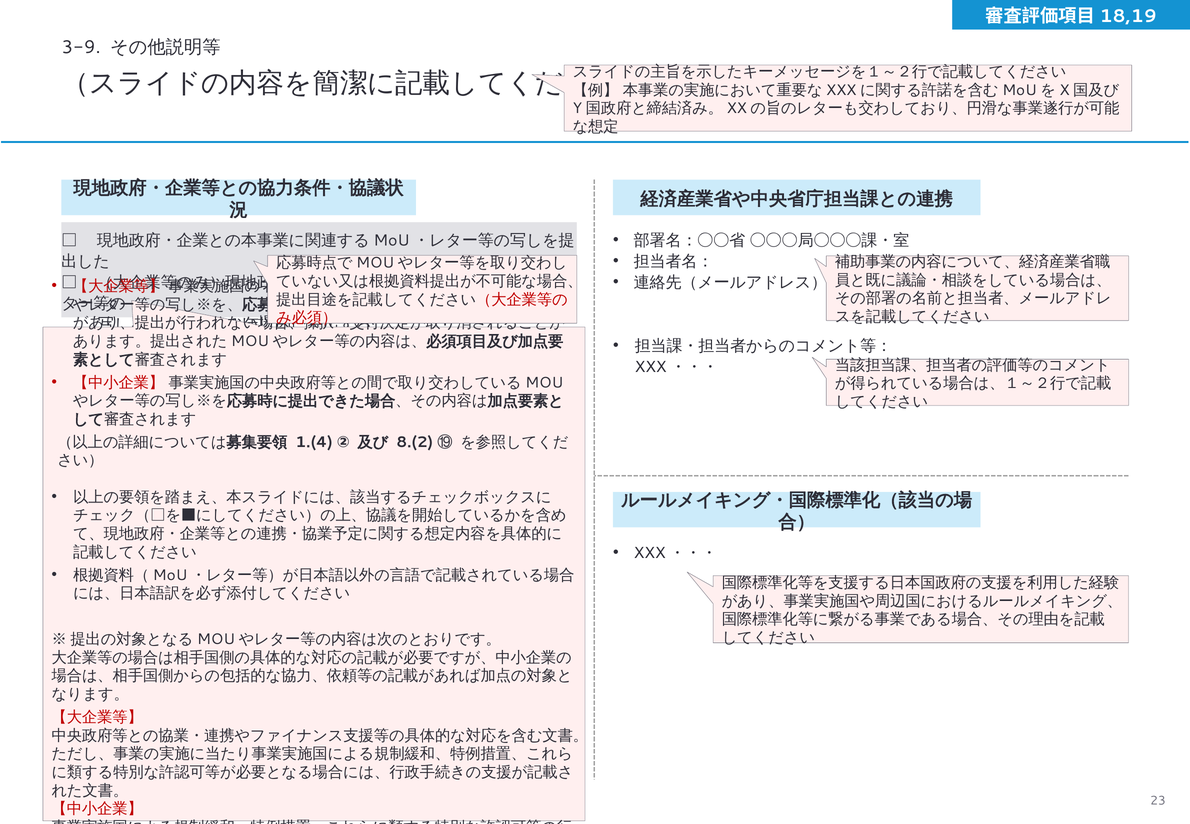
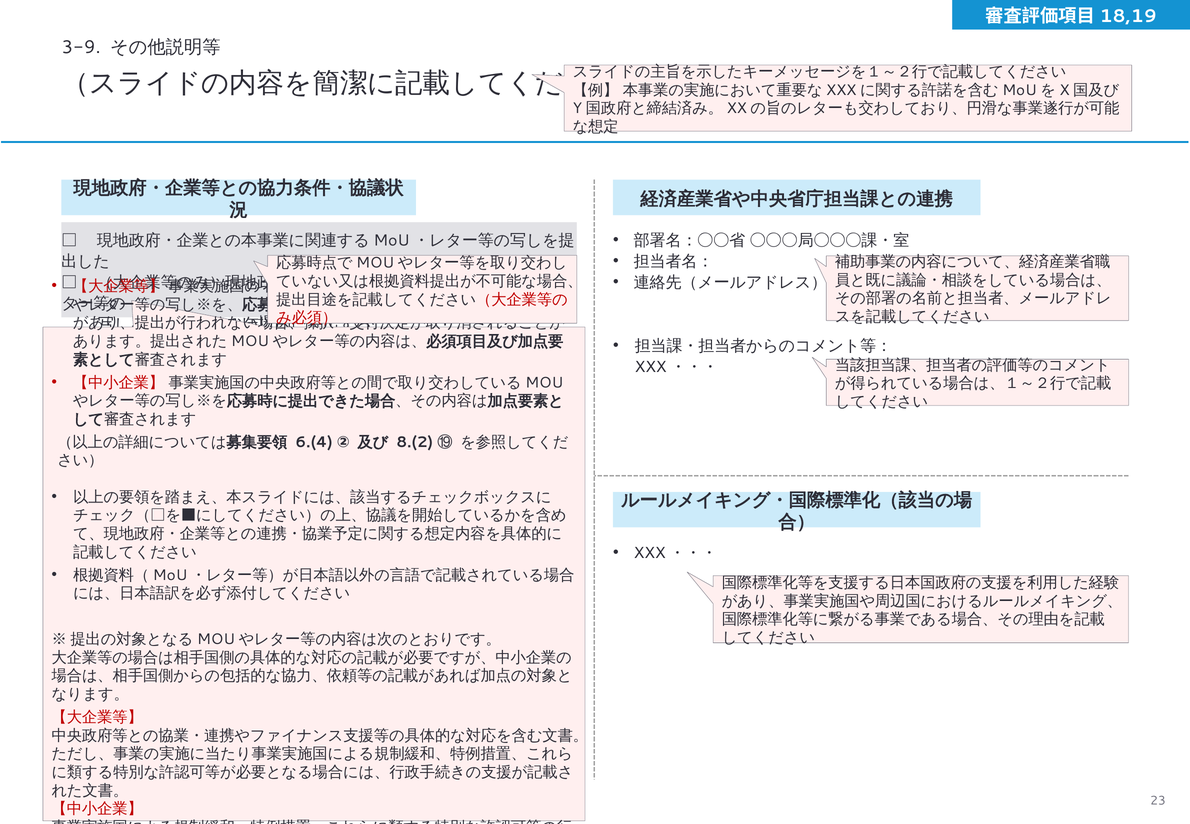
1.(4: 1.(4 -> 6.(4 (314, 442)
